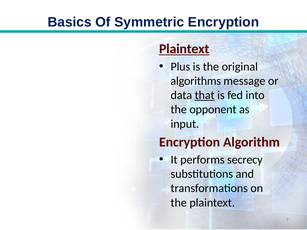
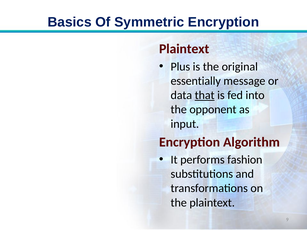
Plaintext underline: present -> none (184, 49)
algorithms: algorithms -> essentially (196, 81)
secrecy: secrecy -> fashion (245, 160)
